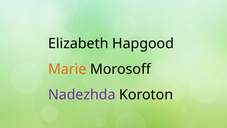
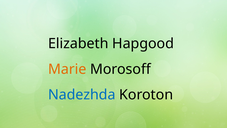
Nadezhda colour: purple -> blue (82, 95)
